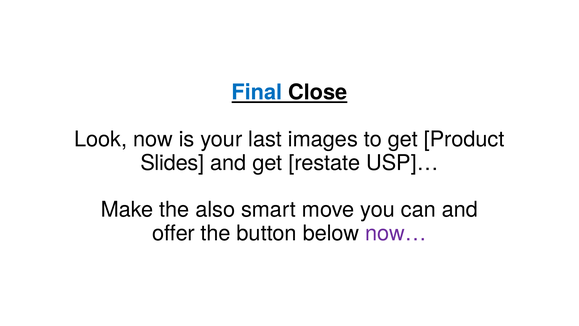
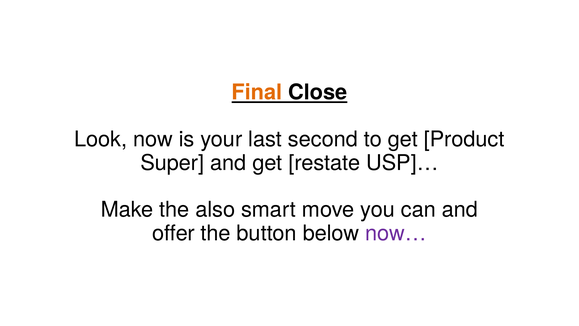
Final colour: blue -> orange (257, 92)
images: images -> second (323, 139)
Slides: Slides -> Super (172, 163)
